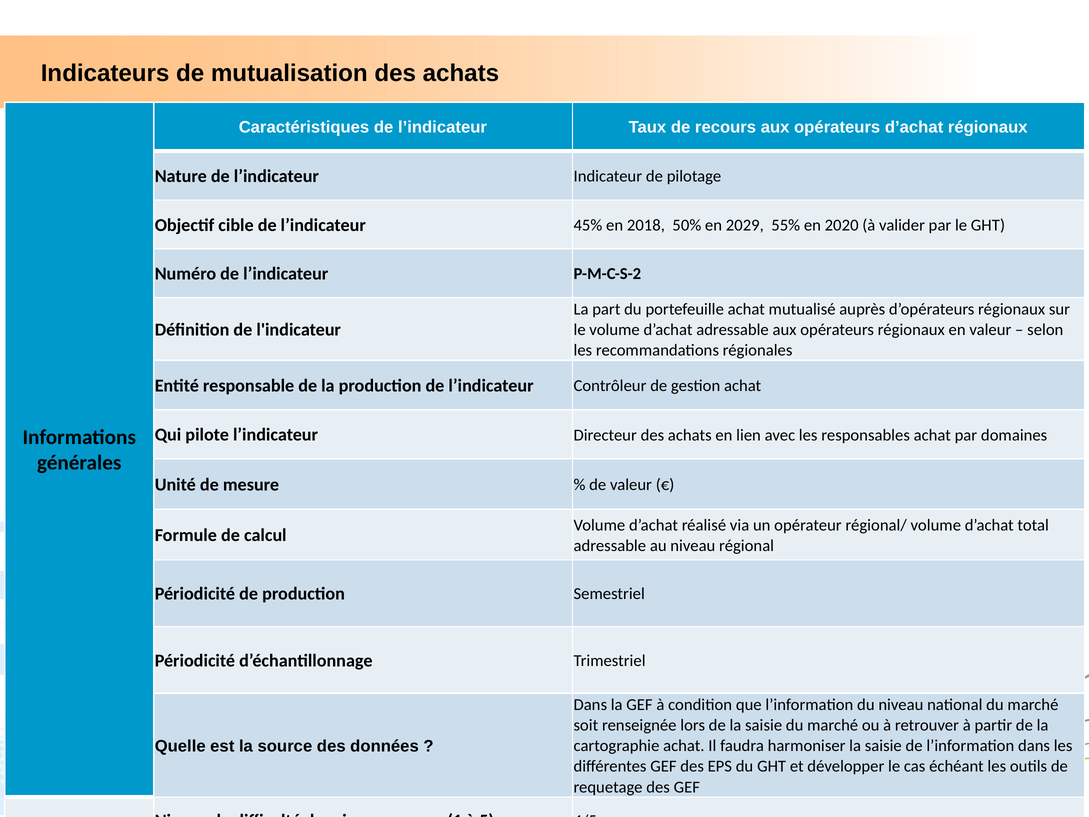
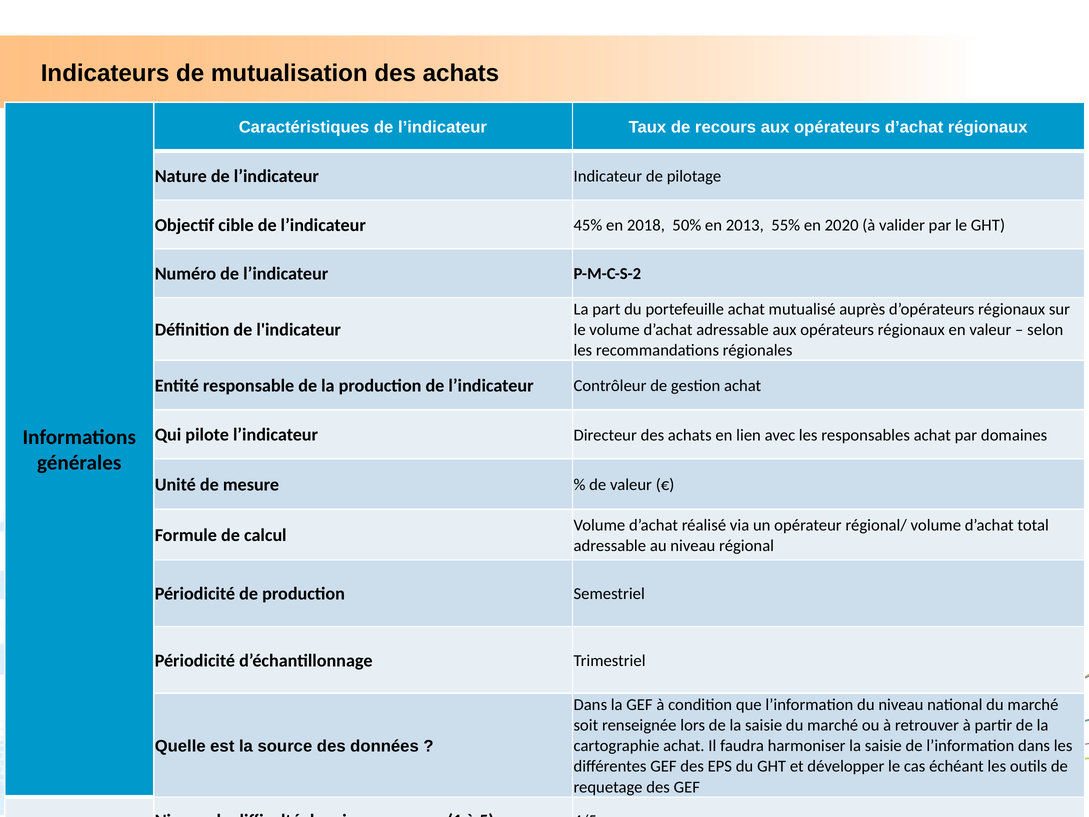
2029: 2029 -> 2013 (745, 225)
